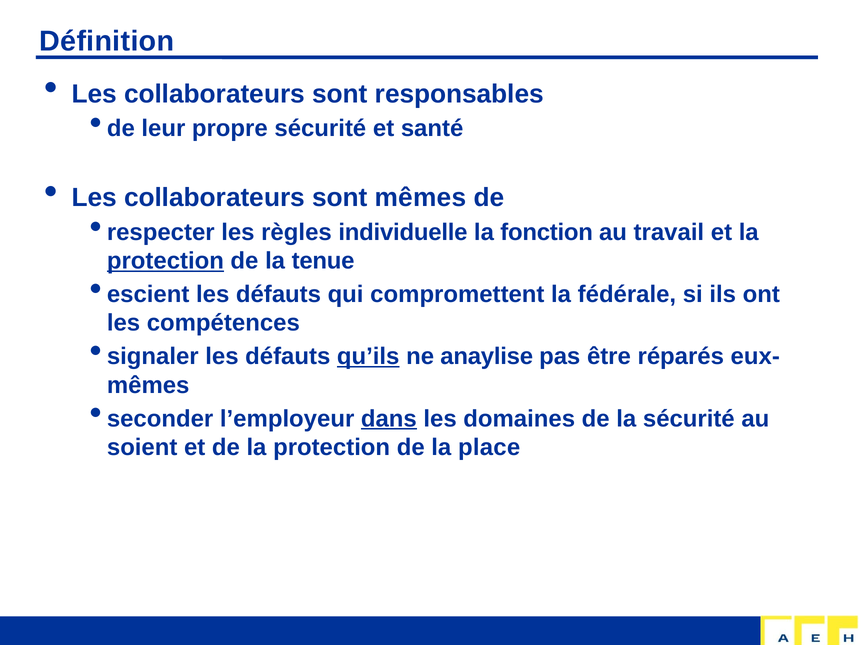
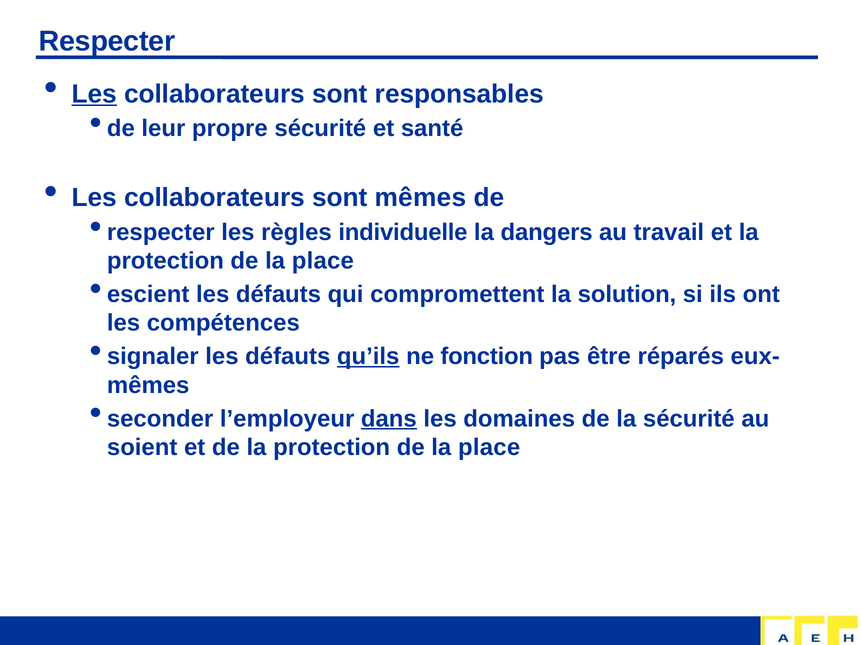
Définition: Définition -> Respecter (107, 41)
Les underline: none -> present (94, 94)
fonction: fonction -> dangers (547, 233)
protection underline: present -> none (165, 261)
tenue: tenue -> place (323, 261)
fédérale: fédérale -> solution (627, 295)
anaylise: anaylise -> fonction (487, 357)
